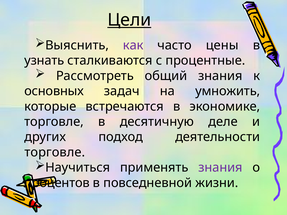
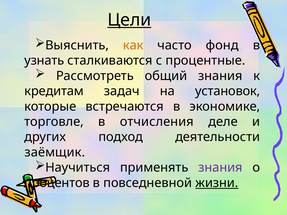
как colour: purple -> orange (133, 45)
цены: цены -> фонд (222, 45)
основных: основных -> кредитам (54, 91)
умножить: умножить -> установок (228, 91)
десятичную: десятичную -> отчисления (157, 122)
торговле: торговле -> заёмщик (55, 152)
жизни underline: none -> present (217, 183)
